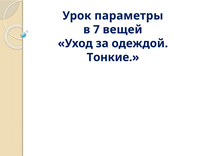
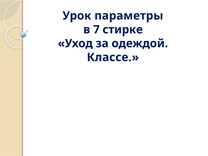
вещей: вещей -> стирке (123, 30)
Тонкие: Тонкие -> Классе (113, 57)
